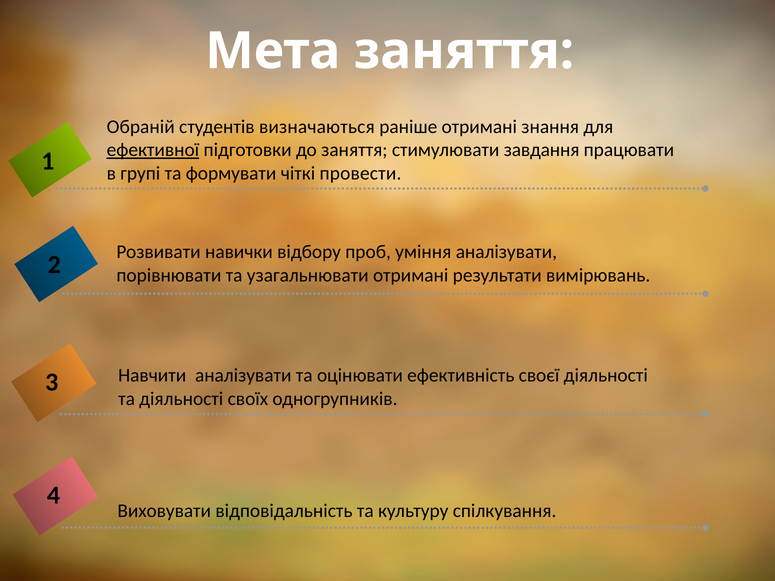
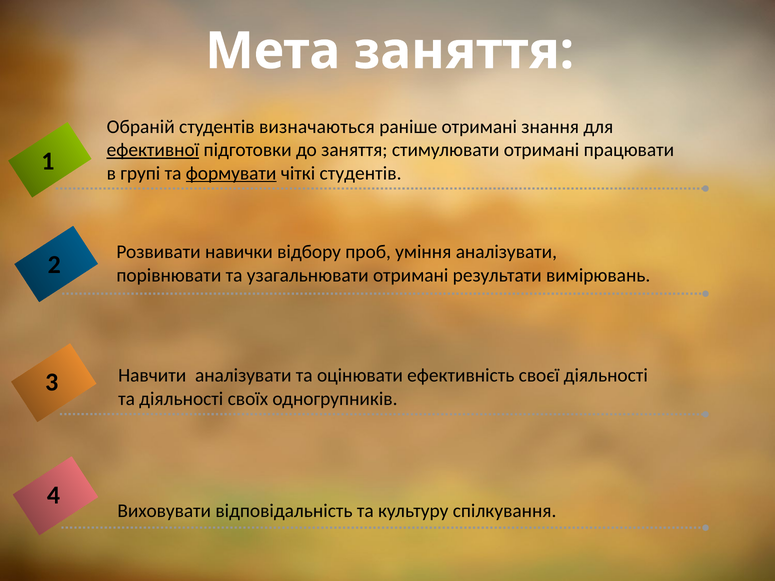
стимулювати завдання: завдання -> отримані (542, 150)
формувати underline: none -> present (231, 173)
чіткі провести: провести -> студентів (361, 173)
